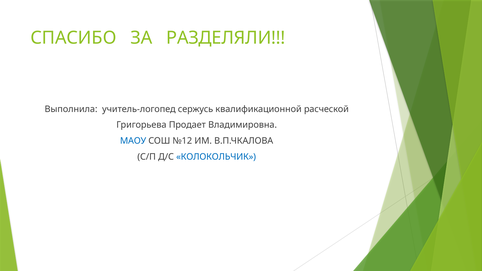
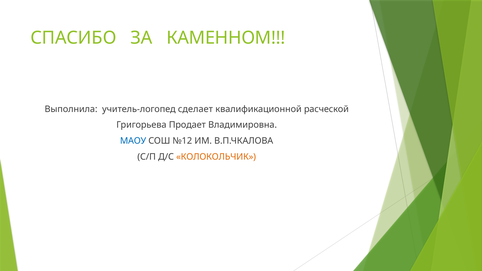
РАЗДЕЛЯЛИ: РАЗДЕЛЯЛИ -> КАМЕННОМ (226, 38)
сержусь: сержусь -> сделает (195, 109)
КОЛОКОЛЬЧИК colour: blue -> orange (216, 157)
